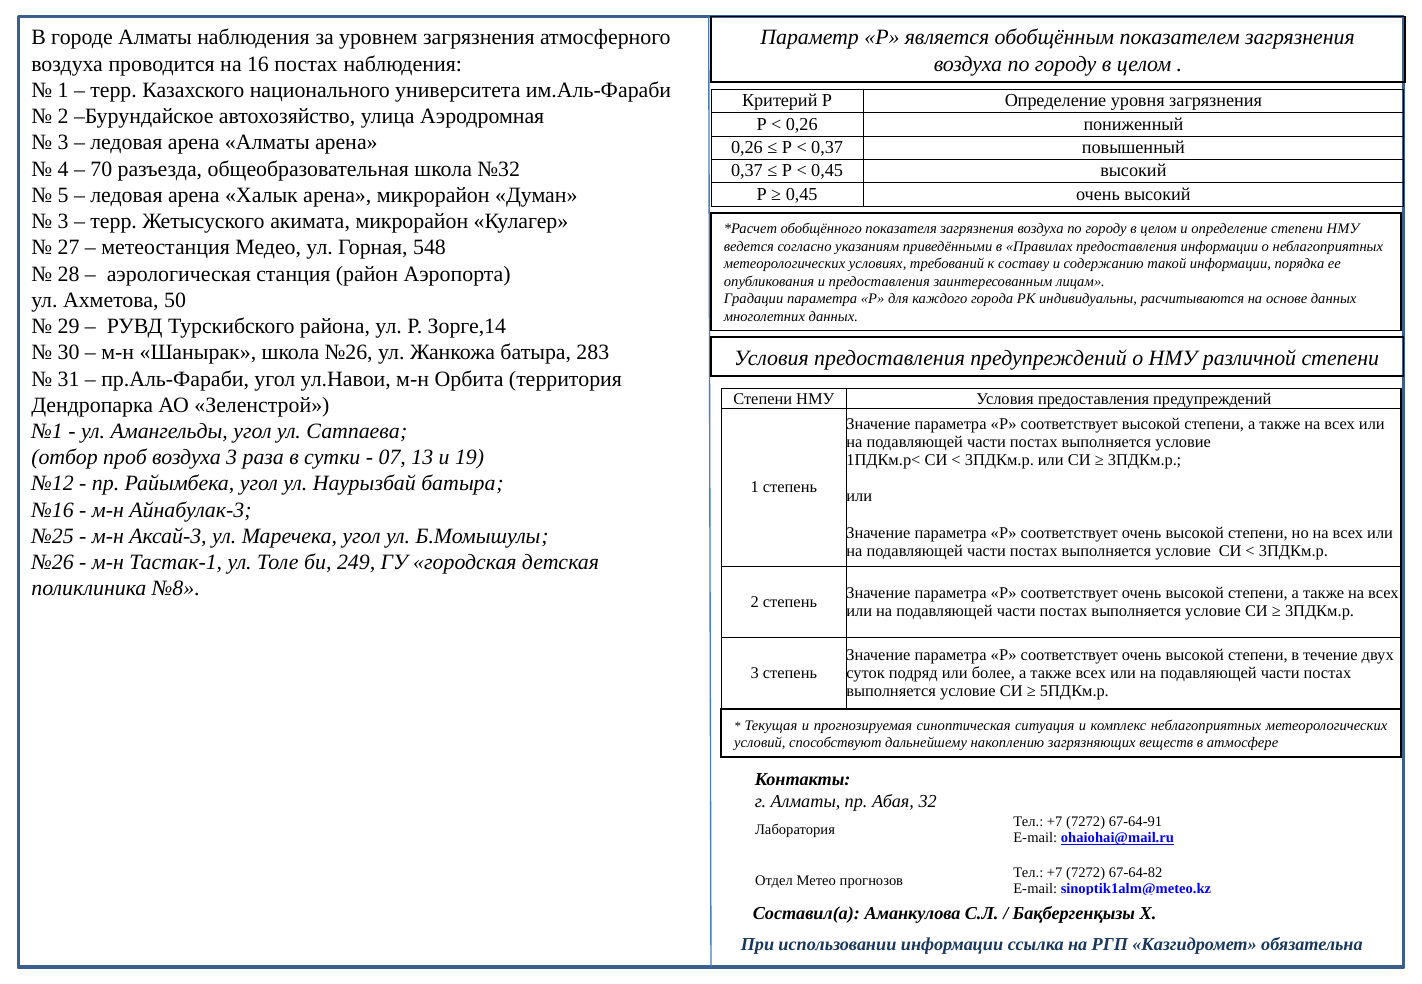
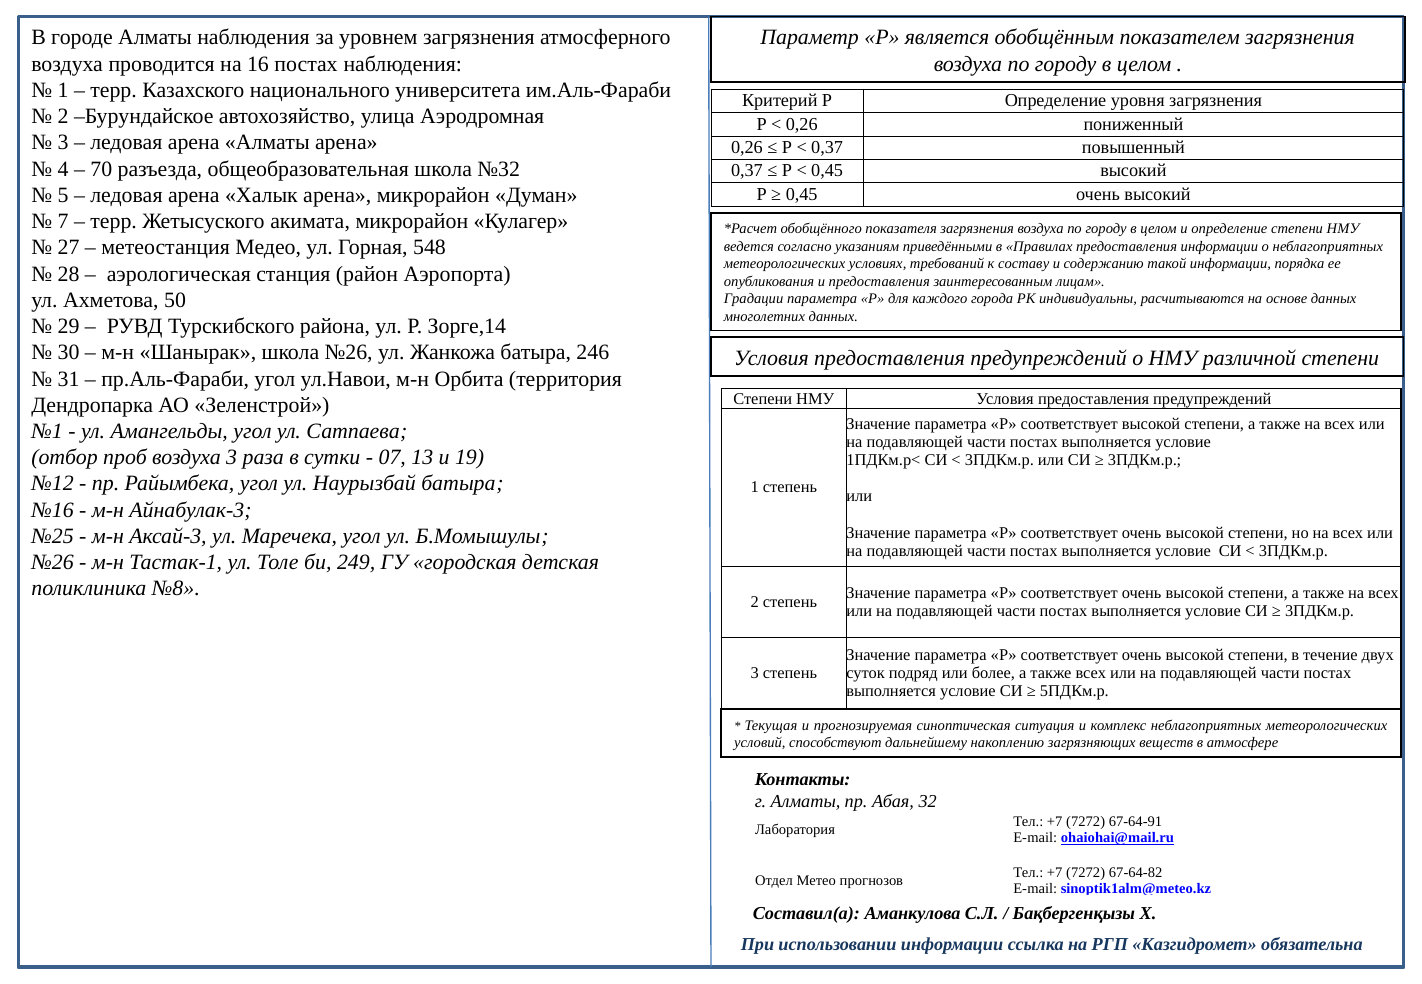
3: 3 -> 7 (63, 221)
283: 283 -> 246 (593, 353)
